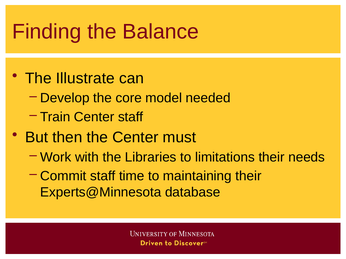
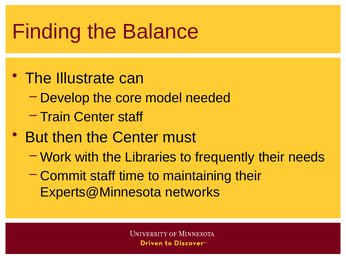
limitations: limitations -> frequently (225, 157)
database: database -> networks (193, 192)
